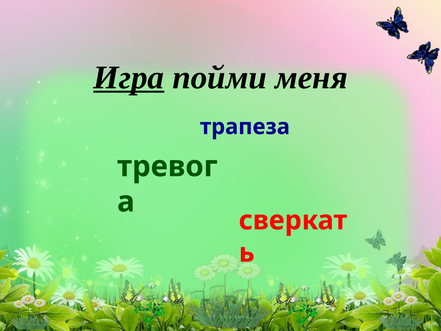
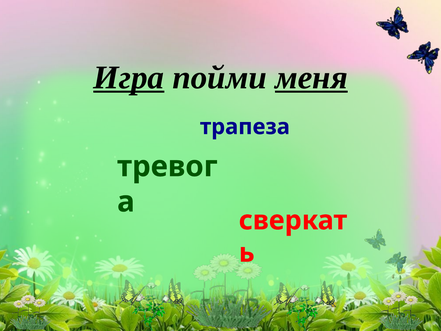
меня underline: none -> present (311, 77)
